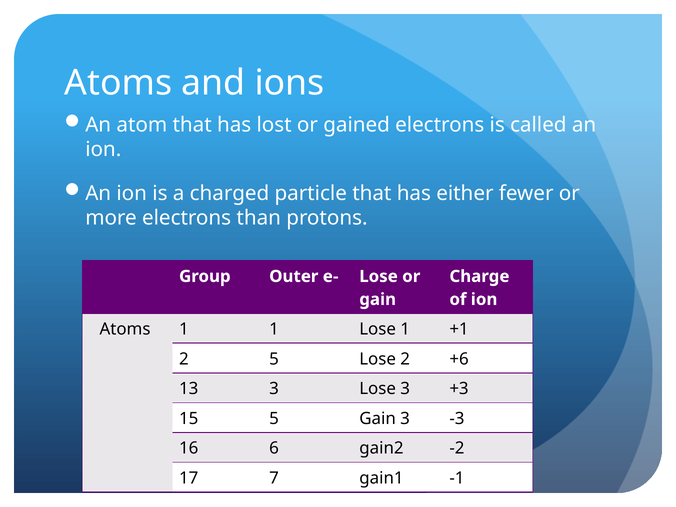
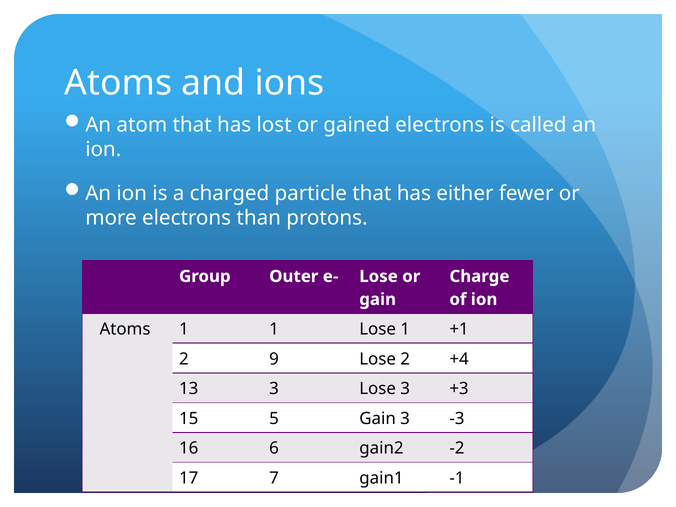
2 5: 5 -> 9 (274, 359)
+6: +6 -> +4 (459, 359)
